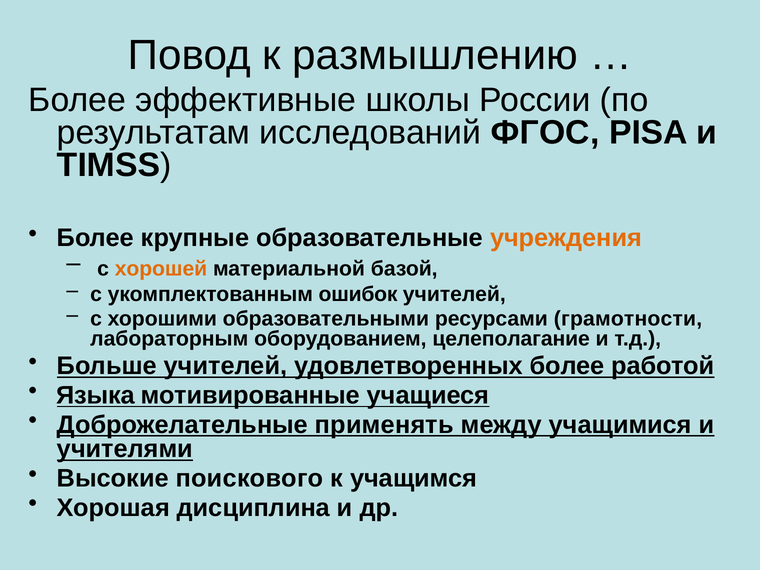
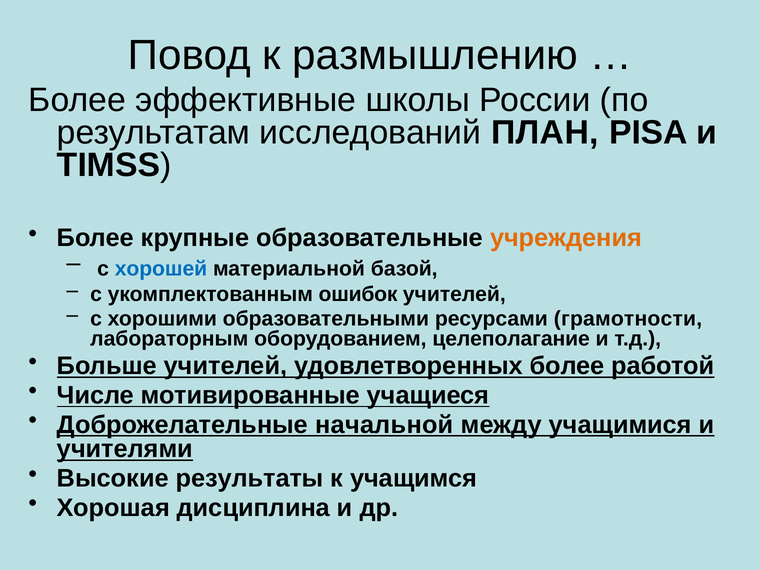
ФГОС: ФГОС -> ПЛАН (545, 133)
хорошей colour: orange -> blue (161, 269)
Языка: Языка -> Числе (96, 395)
применять: применять -> начальной (384, 425)
поискового: поискового -> результаты (250, 479)
